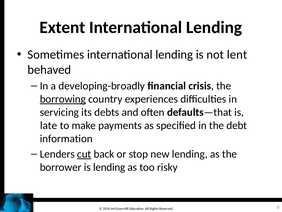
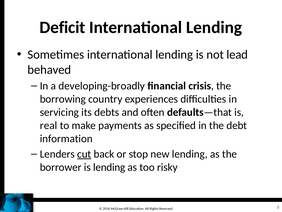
Extent: Extent -> Deficit (62, 27)
lent: lent -> lead (237, 54)
borrowing underline: present -> none (63, 99)
late: late -> real (49, 125)
